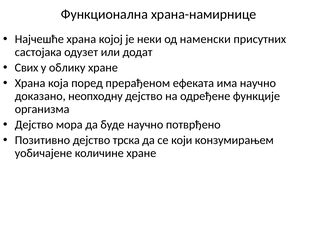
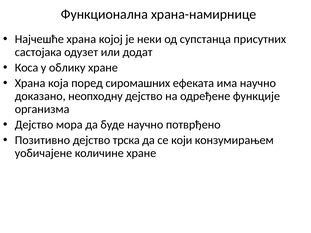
наменски: наменски -> супстанца (205, 39)
Свих: Свих -> Коса (27, 68)
прерађеном: прерађеном -> сиромашних (138, 83)
